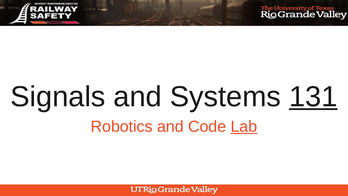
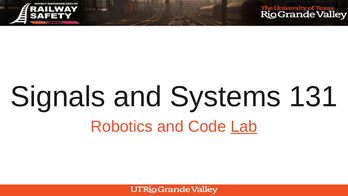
131 underline: present -> none (313, 97)
